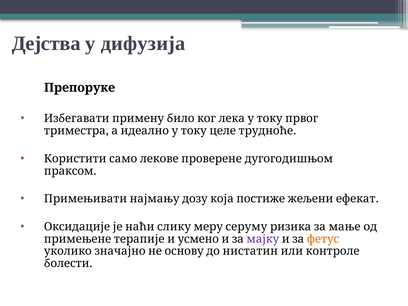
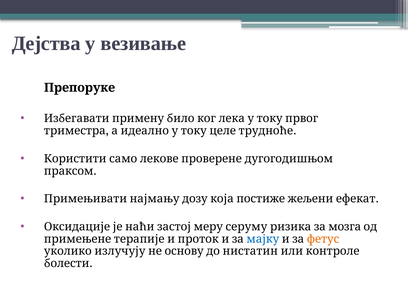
дифузија: дифузија -> везивање (143, 43)
слику: слику -> застој (174, 227)
мање: мање -> мозга (345, 227)
усмено: усмено -> проток (198, 239)
мајку colour: purple -> blue (263, 239)
значајно: значајно -> излучују (120, 251)
